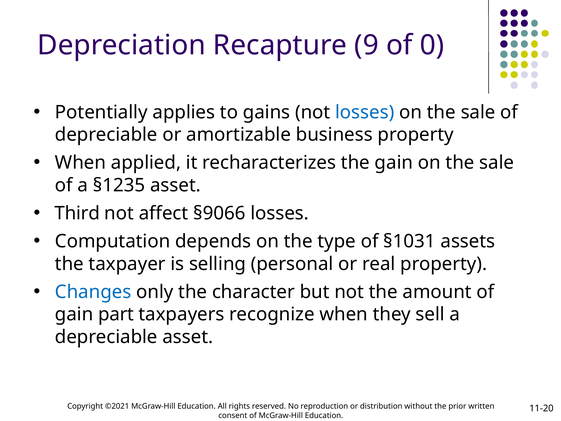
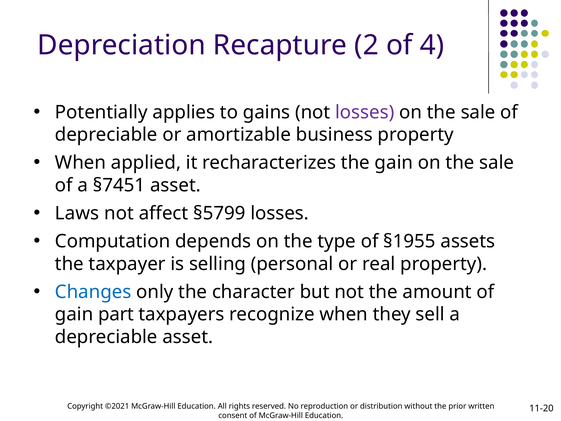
9: 9 -> 2 (367, 45)
0: 0 -> 4 (432, 45)
losses colour: blue -> purple (365, 112)
§1235: §1235 -> §7451 (119, 185)
Third: Third -> Laws (77, 213)
§9066: §9066 -> §5799 (219, 213)
§1031: §1031 -> §1955 (409, 241)
